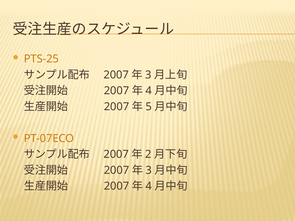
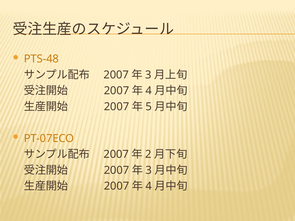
PTS-25: PTS-25 -> PTS-48 (41, 59)
